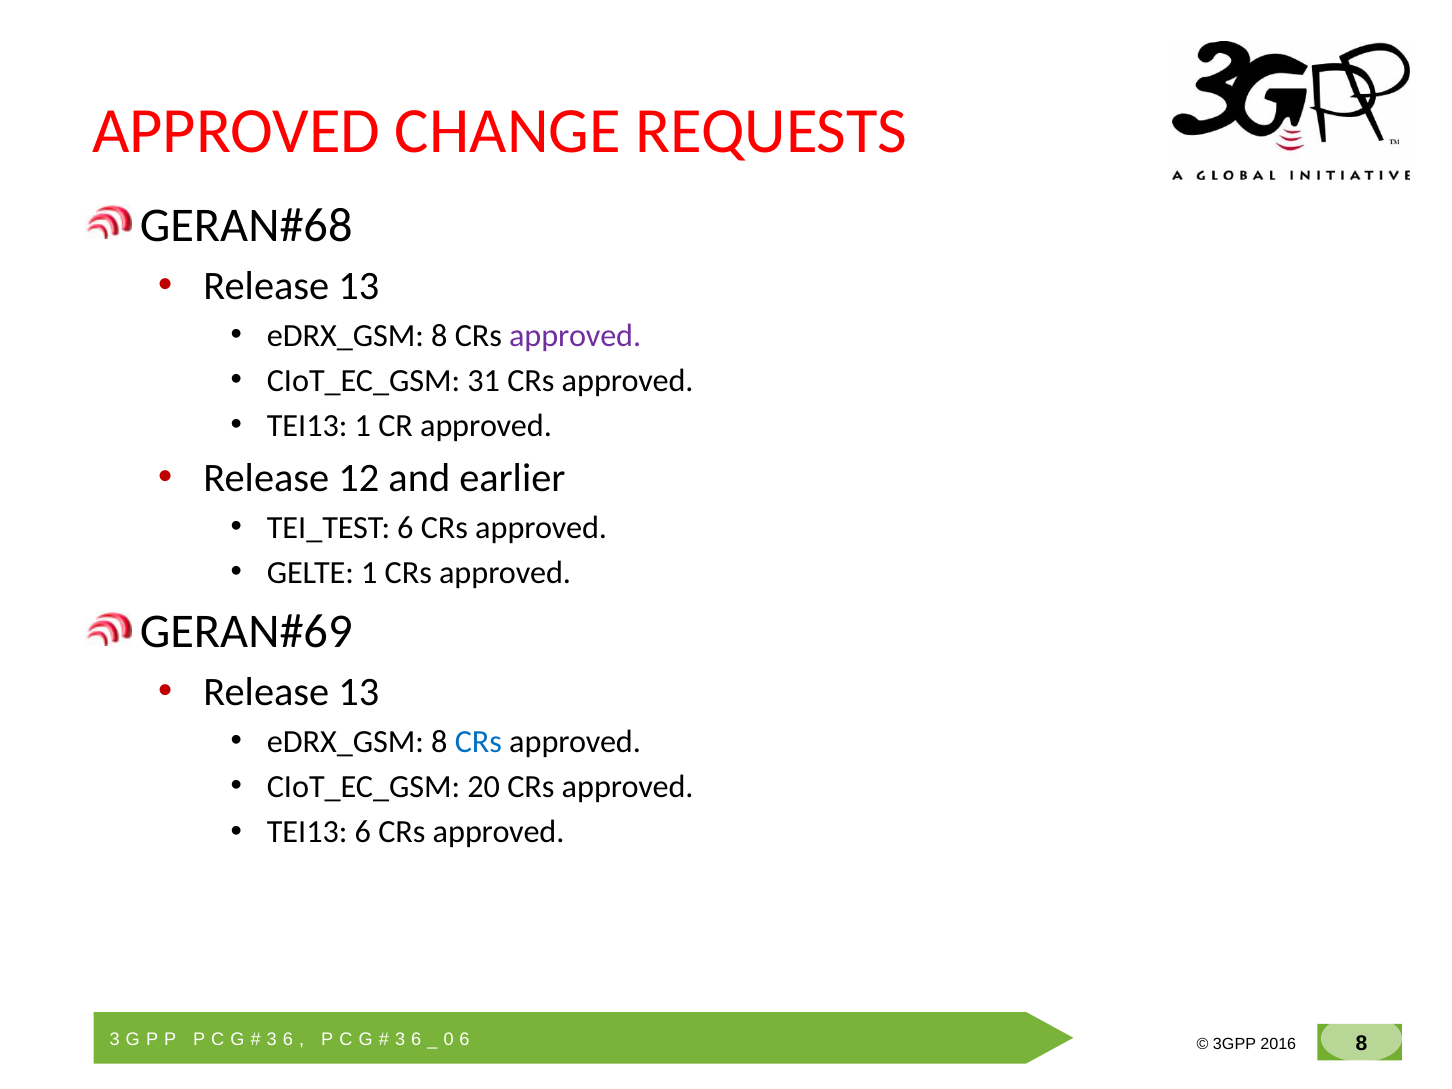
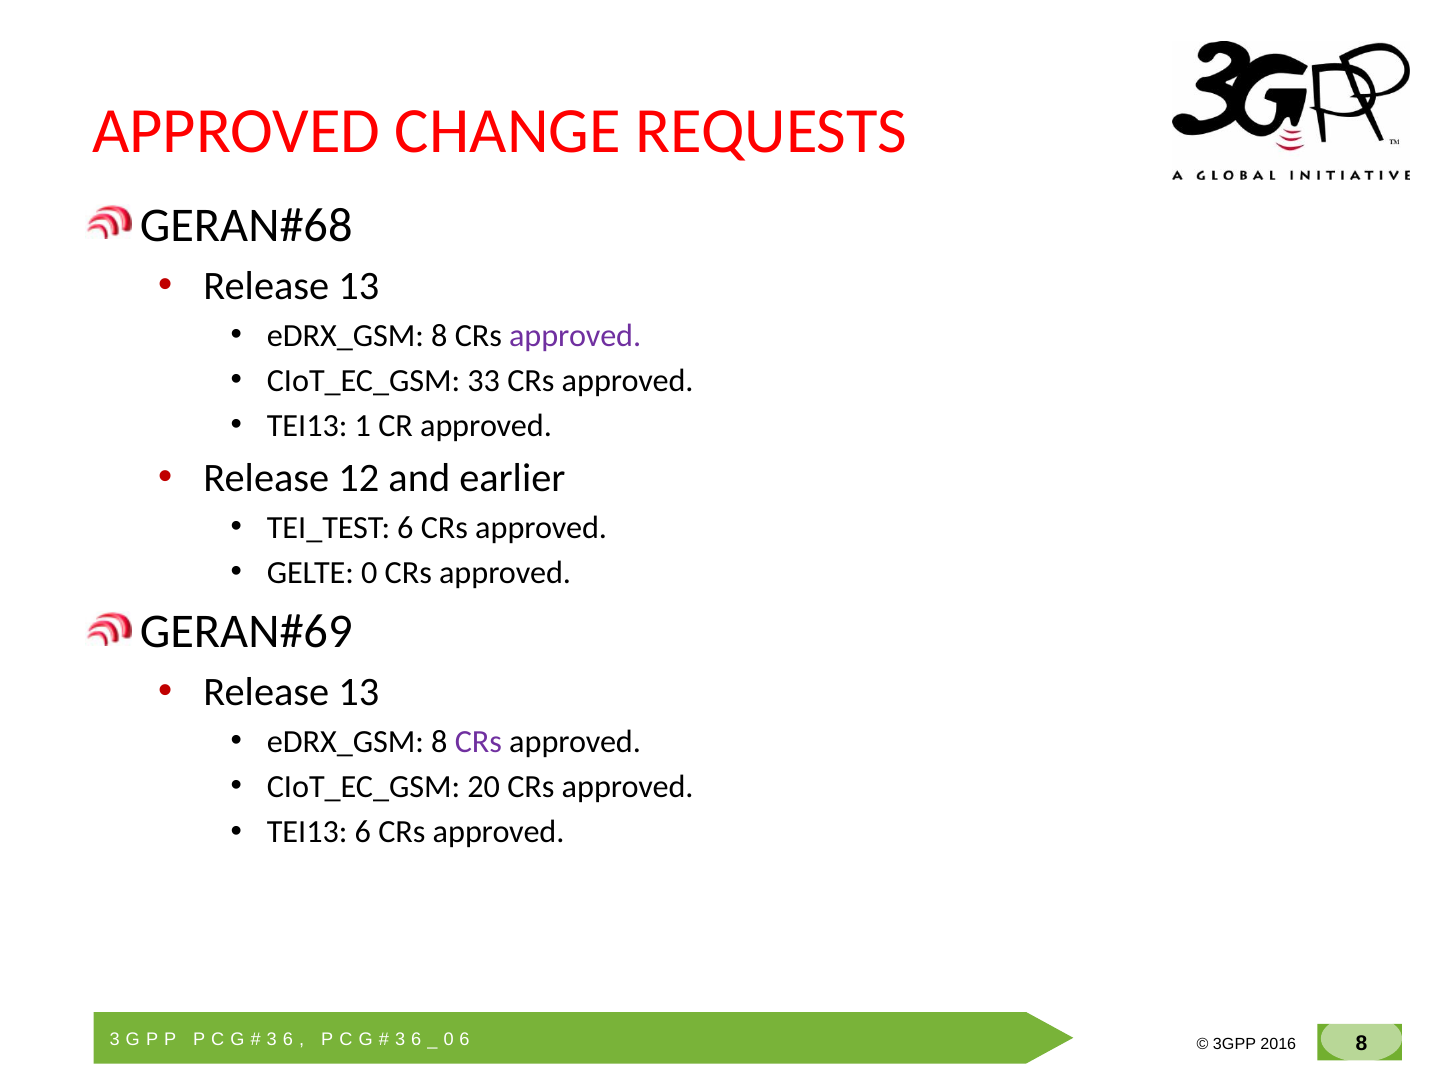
31: 31 -> 33 (484, 381)
GELTE 1: 1 -> 0 (369, 573)
CRs colour: blue -> purple (478, 742)
